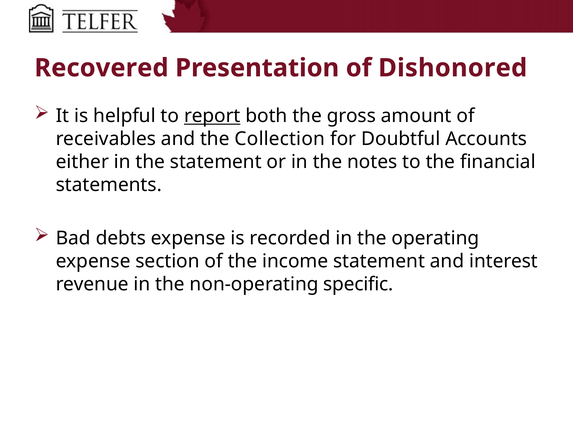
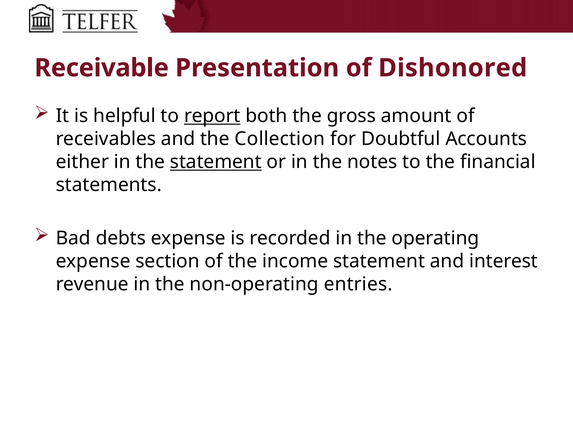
Recovered: Recovered -> Receivable (102, 68)
statement underline: none -> present (216, 162)
specific: specific -> entries (358, 284)
